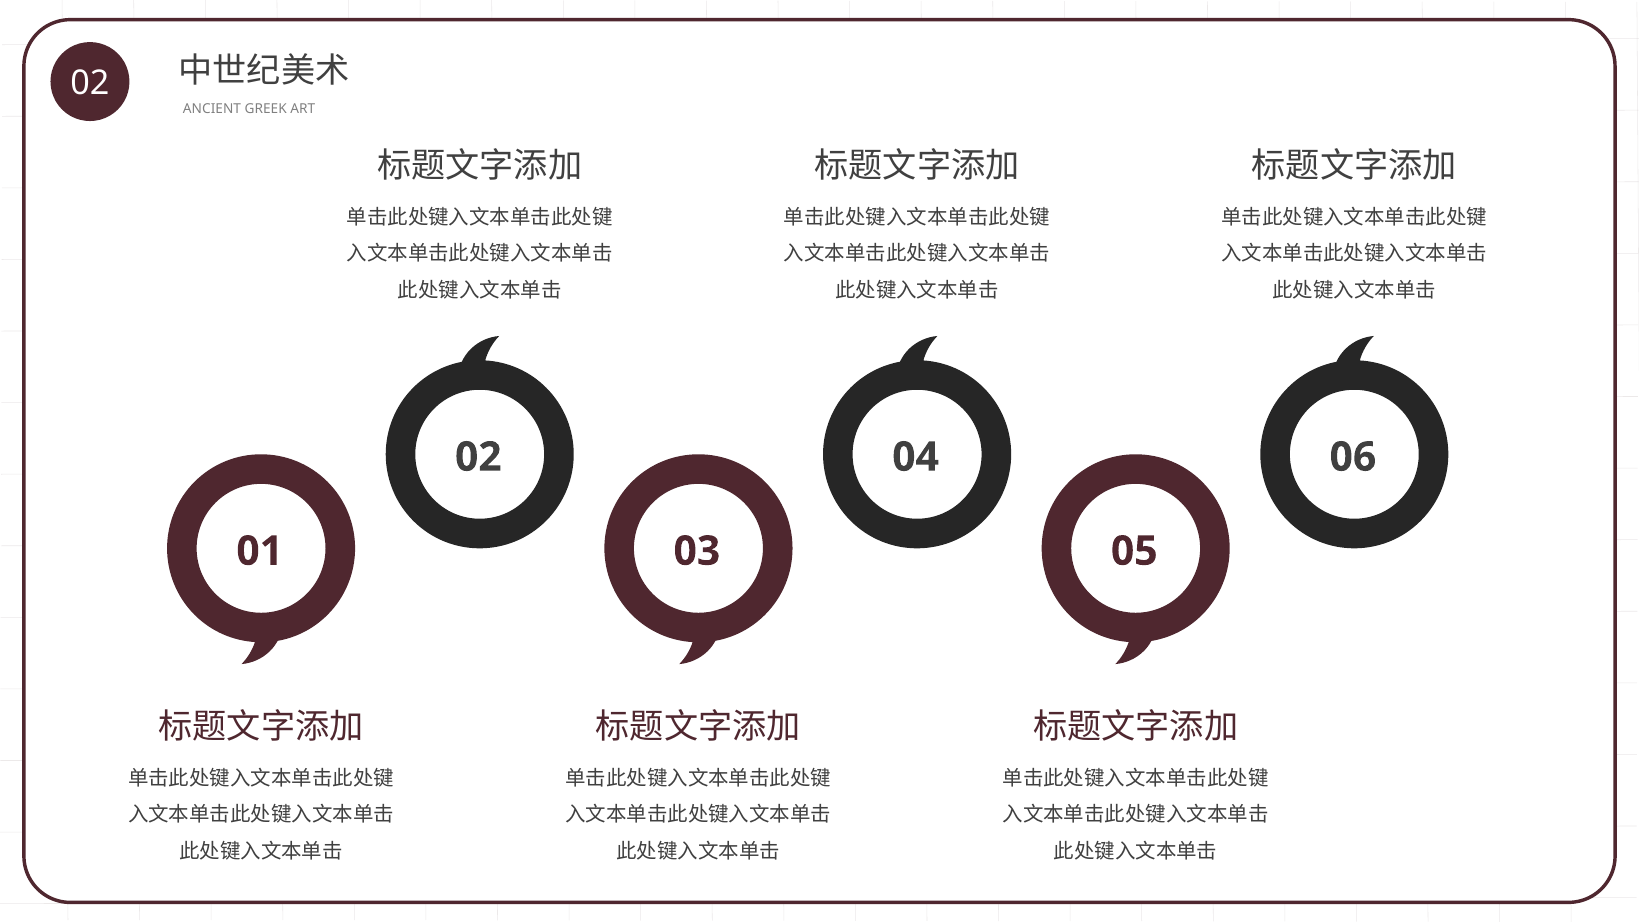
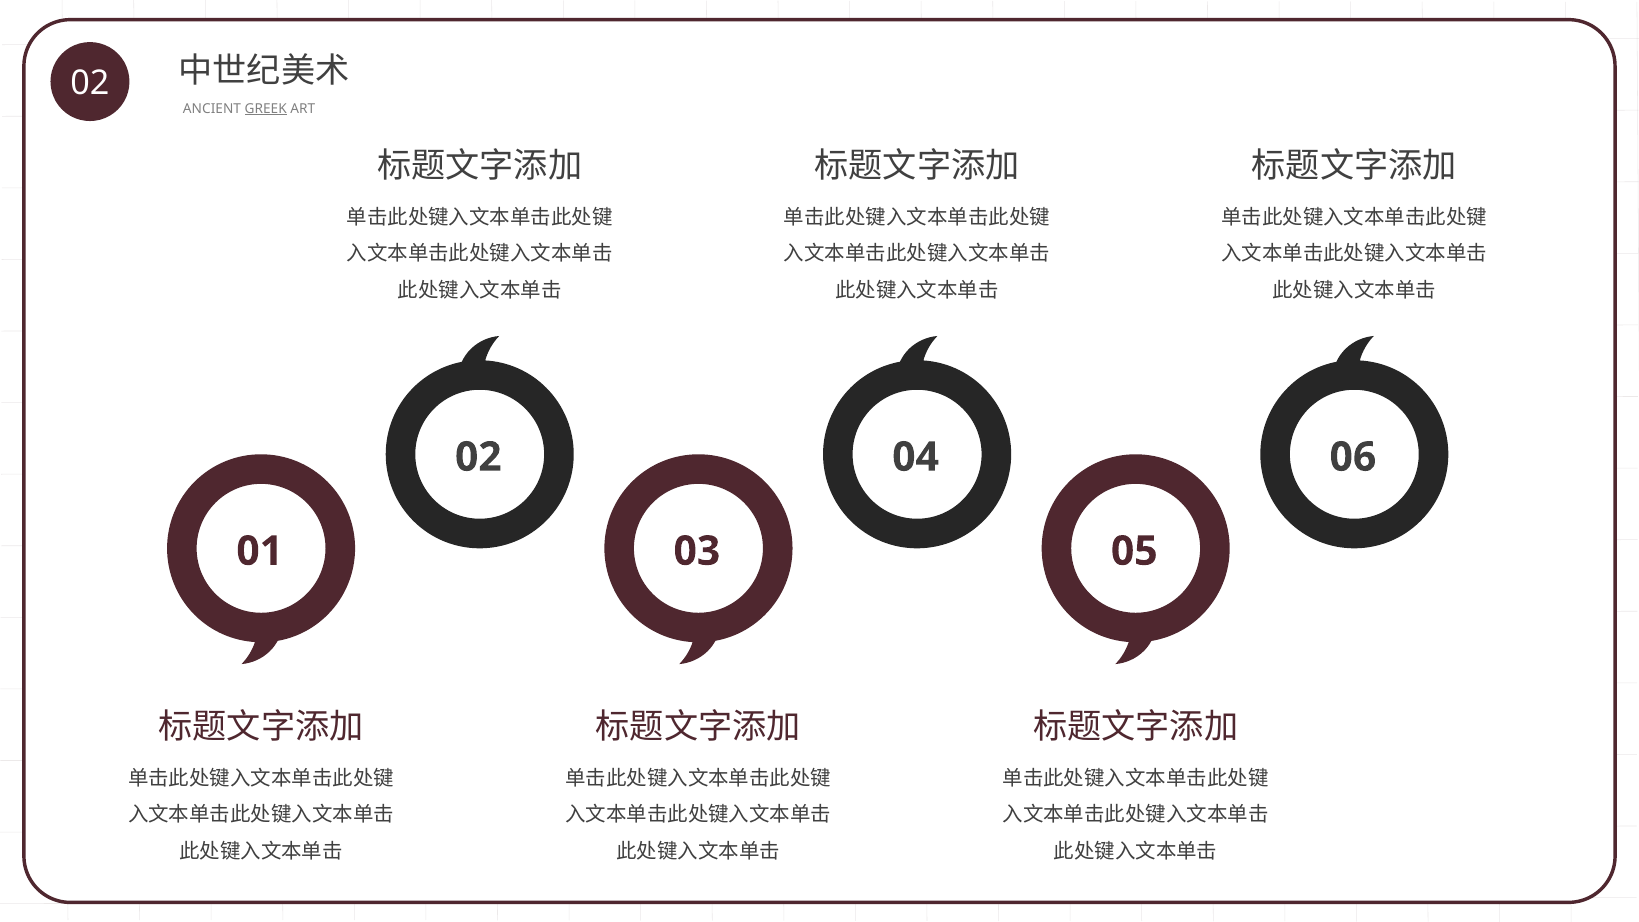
GREEK underline: none -> present (266, 109)
